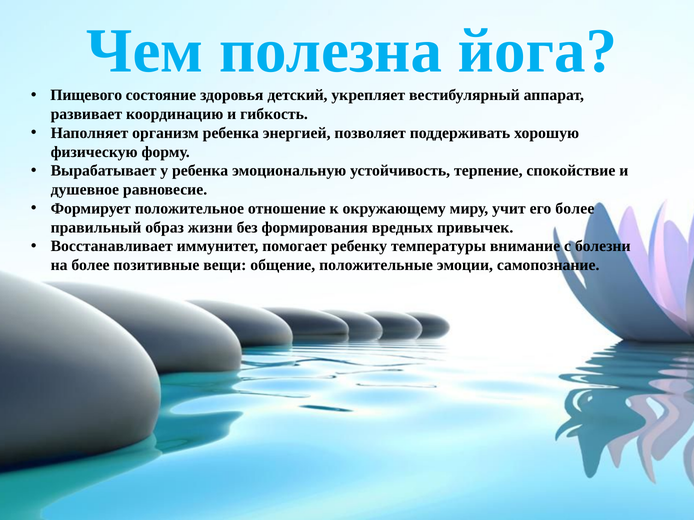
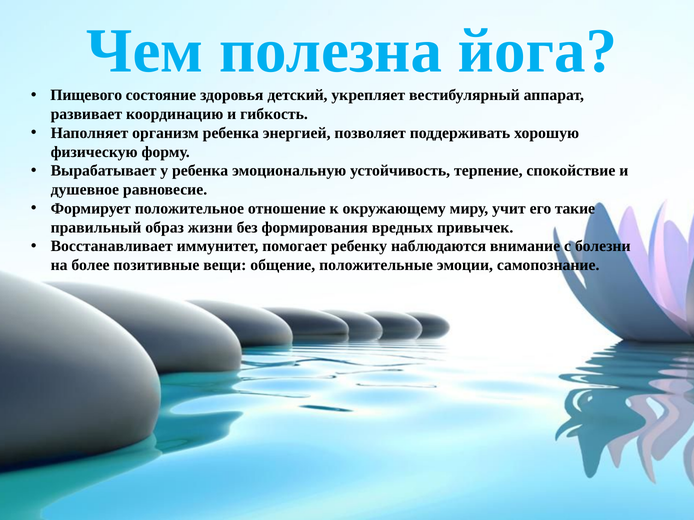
его более: более -> такие (575, 209)
температуры: температуры -> наблюдаются (439, 246)
